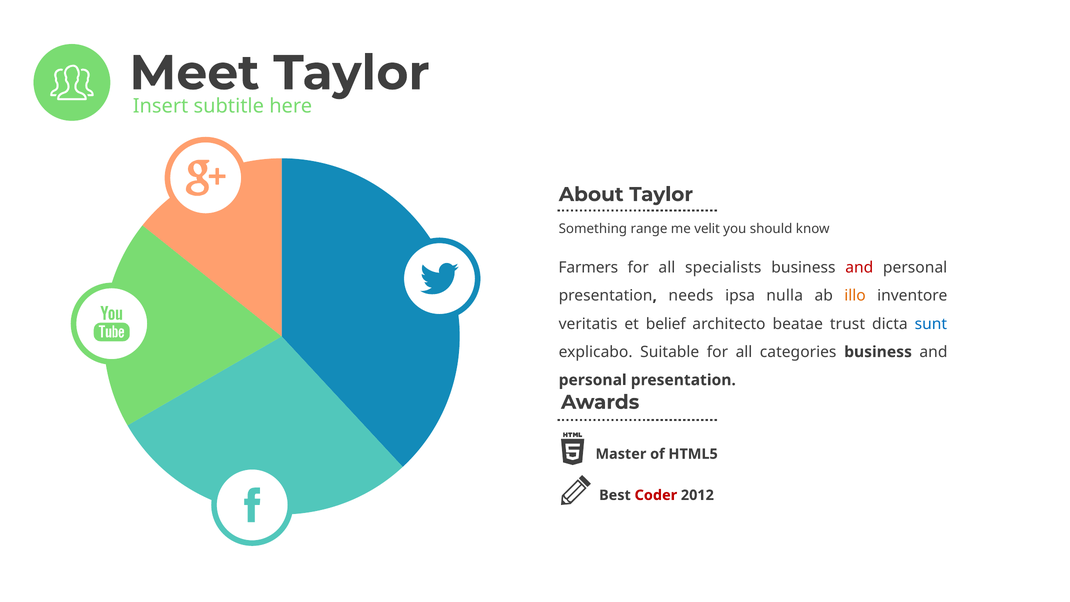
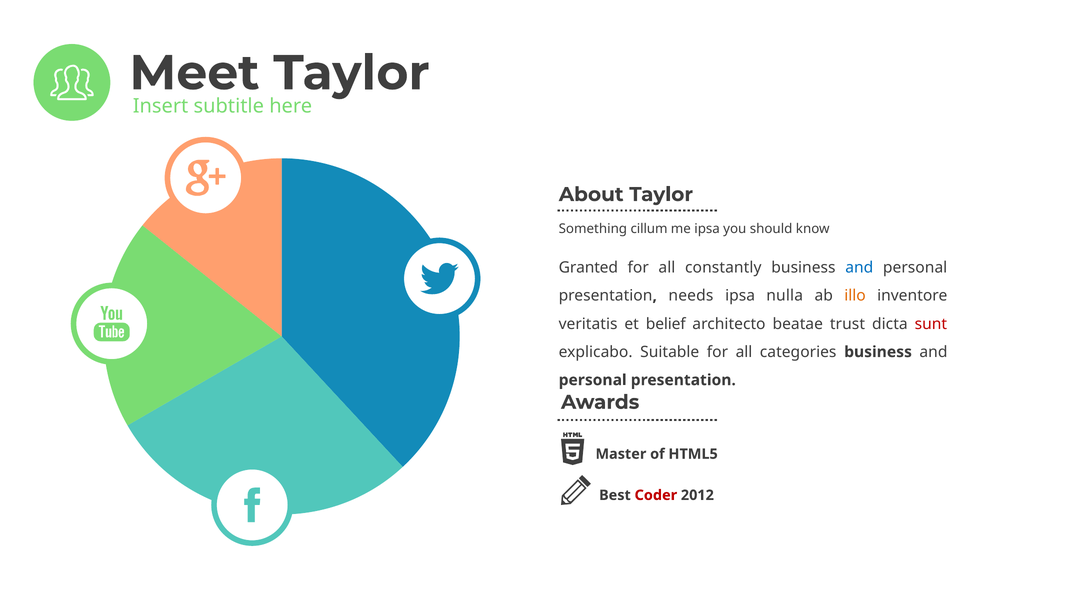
range: range -> cillum (649, 229)
me velit: velit -> ipsa (707, 229)
Farmers: Farmers -> Granted (588, 268)
specialists: specialists -> constantly (723, 268)
and colour: red -> blue (859, 268)
sunt colour: blue -> red (931, 324)
